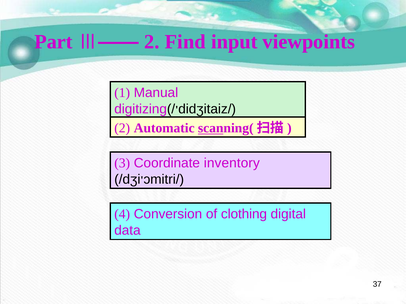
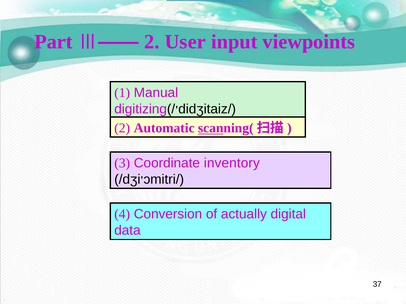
Find: Find -> User (185, 42)
clothing: clothing -> actually (244, 214)
